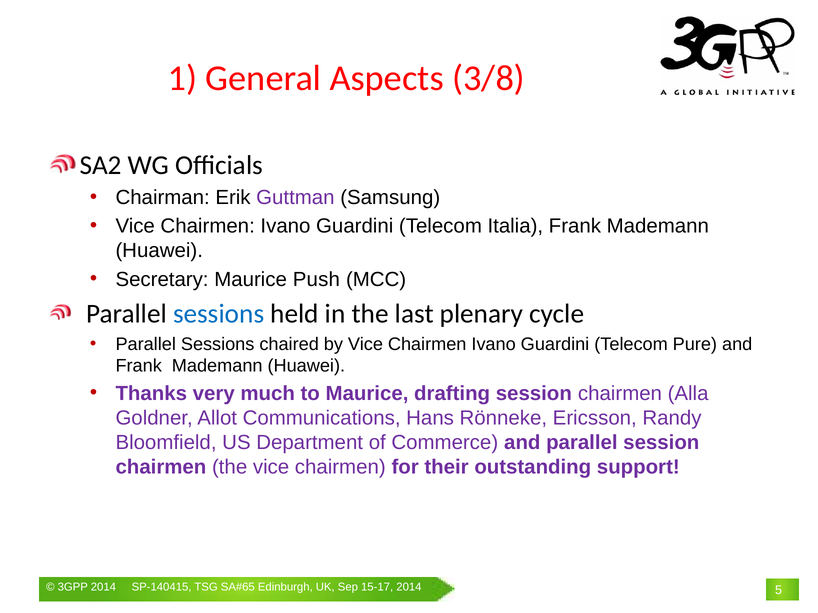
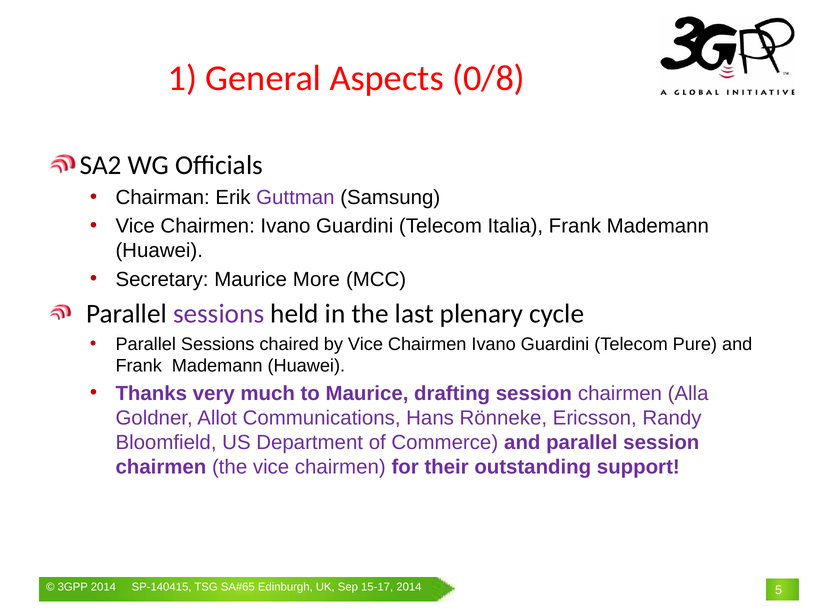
3/8: 3/8 -> 0/8 (488, 78)
Push: Push -> More (316, 280)
sessions colour: blue -> purple (219, 314)
